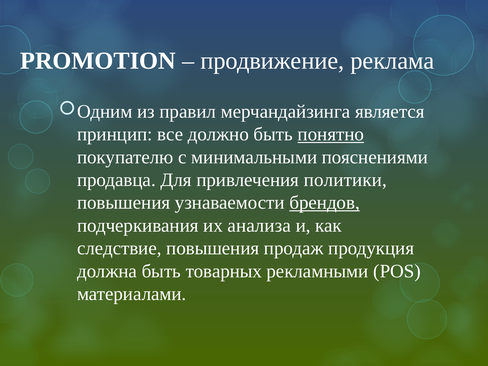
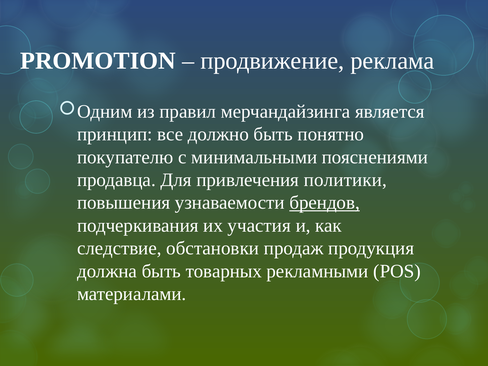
понятно underline: present -> none (331, 134)
анализа: анализа -> участия (259, 226)
следствие повышения: повышения -> обстановки (213, 248)
